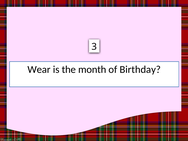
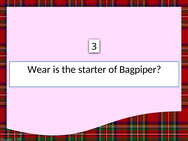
month: month -> starter (92, 70)
Birthday: Birthday -> Bagpiper (140, 70)
